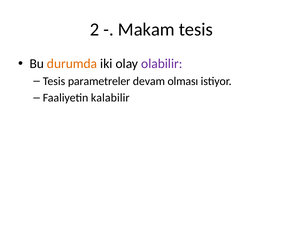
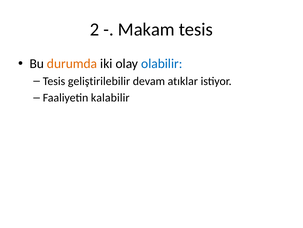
olabilir colour: purple -> blue (162, 64)
parametreler: parametreler -> geliştirilebilir (99, 81)
olması: olması -> atıklar (183, 81)
